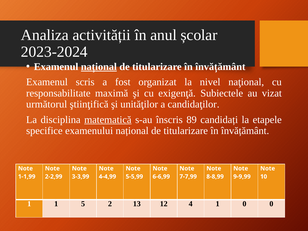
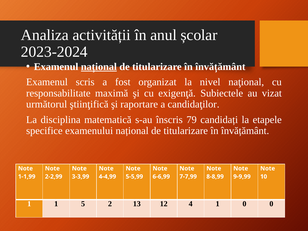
unităţilor: unităţilor -> raportare (139, 104)
matematică underline: present -> none (108, 120)
89: 89 -> 79 (192, 120)
